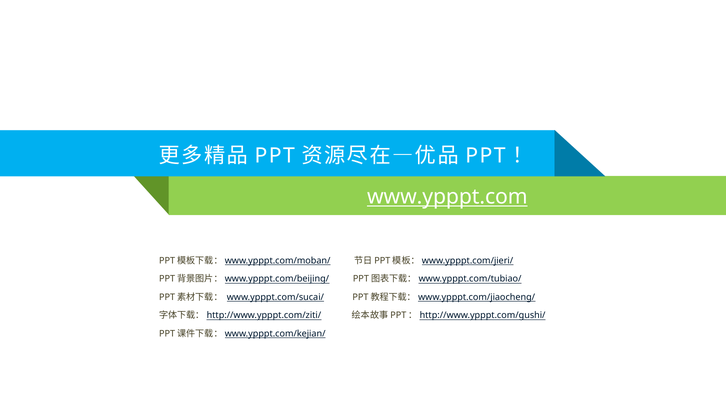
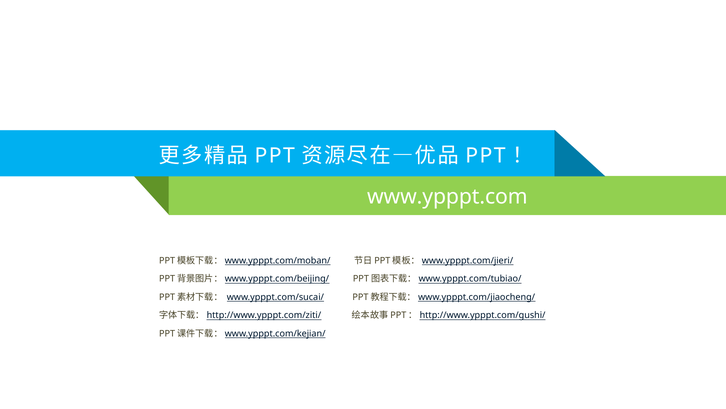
www.ypppt.com underline: present -> none (447, 197)
